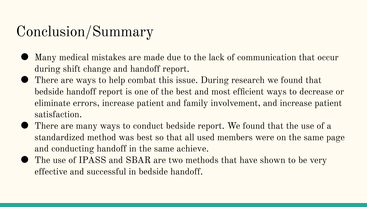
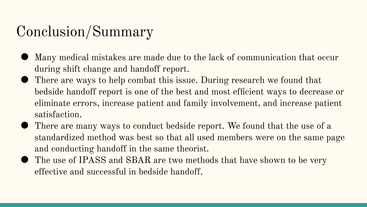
achieve: achieve -> theorist (193, 148)
